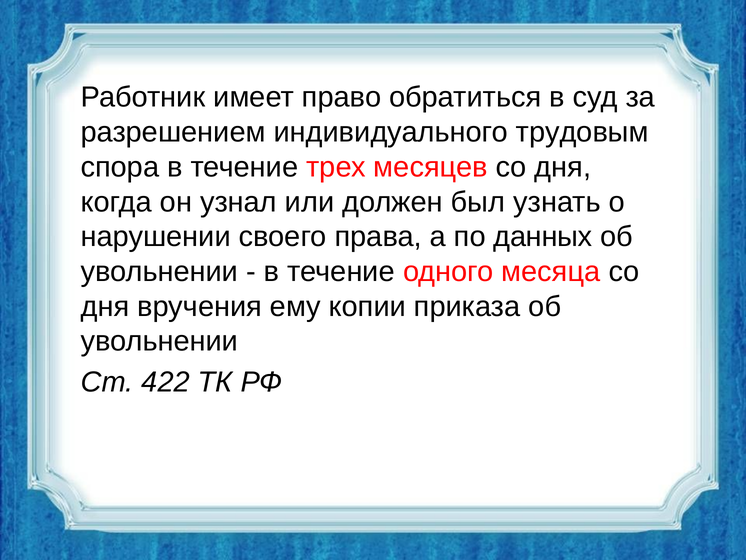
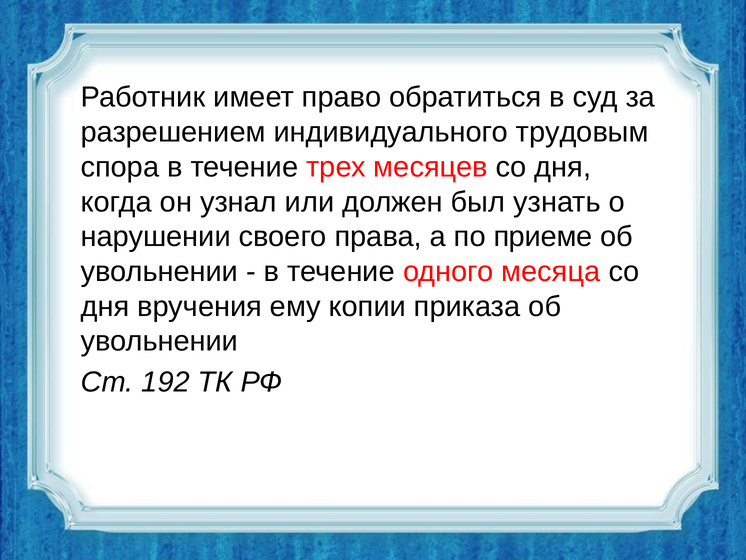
данных: данных -> приеме (543, 237)
422: 422 -> 192 (166, 382)
